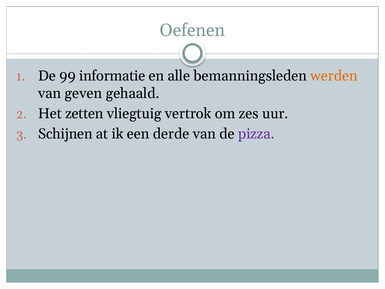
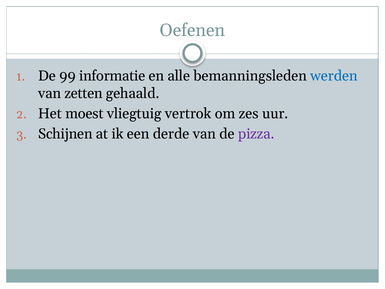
werden colour: orange -> blue (334, 76)
geven: geven -> zetten (84, 93)
zetten: zetten -> moest (84, 113)
